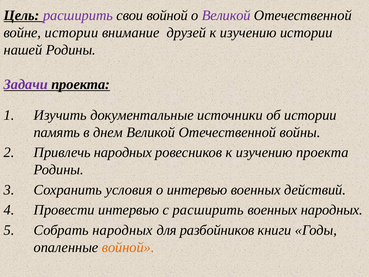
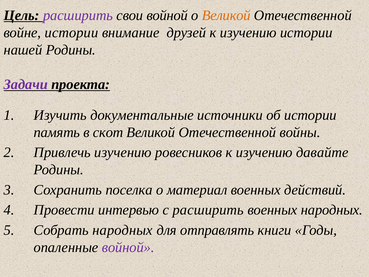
Великой colour: purple -> orange (226, 15)
днем: днем -> скот (108, 132)
Привлечь народных: народных -> изучению (123, 152)
изучению проекта: проекта -> давайте (322, 152)
условия: условия -> поселка (129, 190)
о интервью: интервью -> материал (197, 190)
разбойников: разбойников -> отправлять (217, 230)
войной colour: orange -> purple (128, 247)
